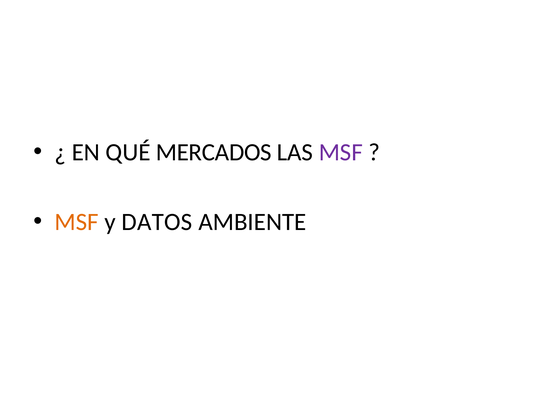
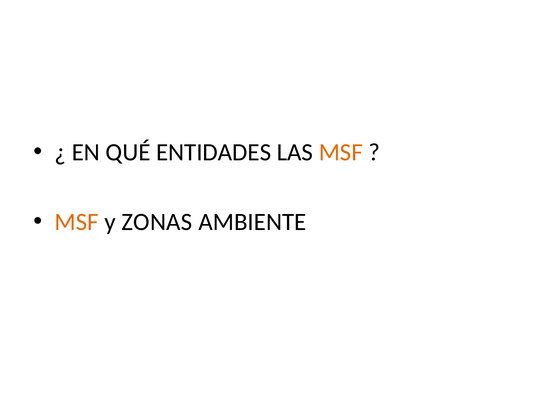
MERCADOS: MERCADOS -> ENTIDADES (214, 152)
MSF colour: purple -> orange (341, 152)
DATOS: DATOS -> ZONAS (157, 222)
